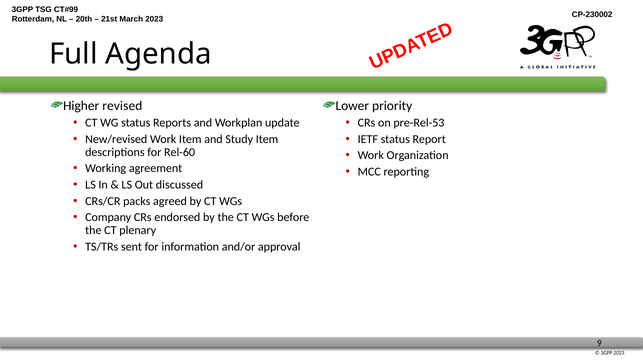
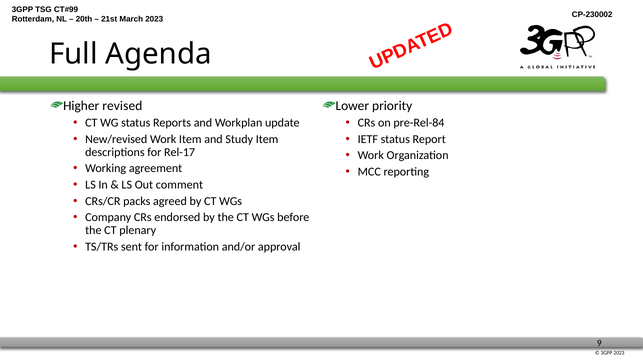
pre-Rel-53: pre-Rel-53 -> pre-Rel-84 (419, 123)
Rel-60: Rel-60 -> Rel-17 (180, 152)
discussed: discussed -> comment (179, 185)
